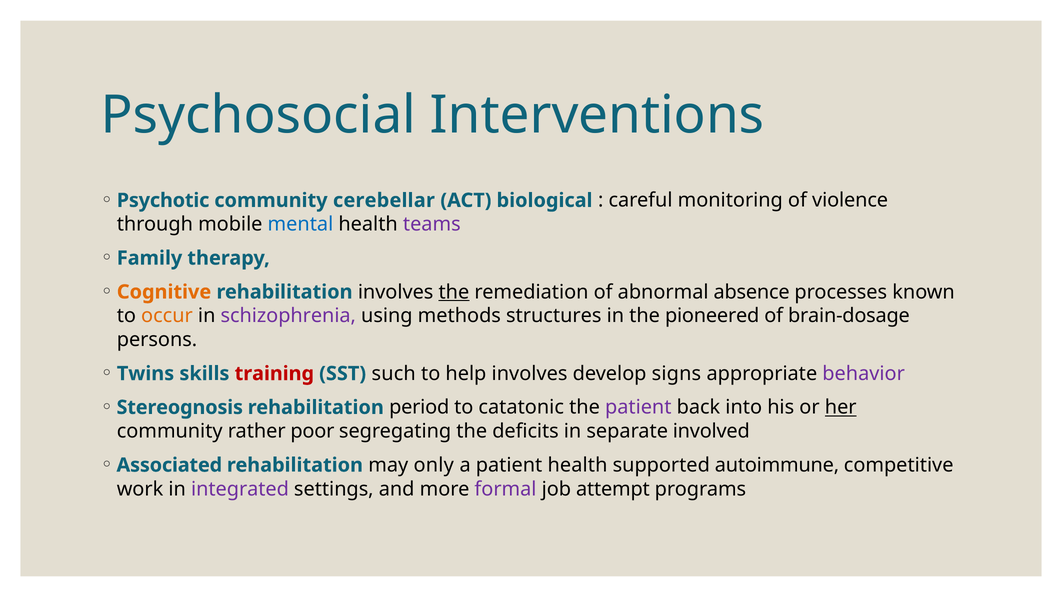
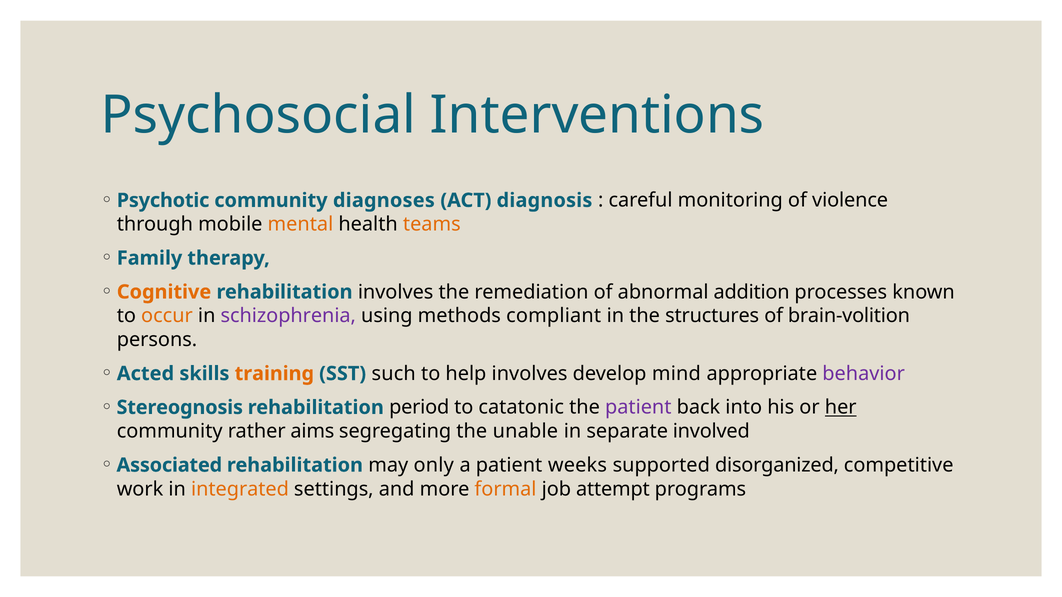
cerebellar: cerebellar -> diagnoses (384, 201)
biological: biological -> diagnosis (544, 201)
mental colour: blue -> orange (300, 224)
teams colour: purple -> orange (432, 224)
the underline: present -> none (454, 292)
absence: absence -> addition (752, 292)
structures: structures -> compliant (554, 316)
pioneered: pioneered -> structures (712, 316)
brain-dosage: brain-dosage -> brain-volition (849, 316)
Twins: Twins -> Acted (145, 374)
training colour: red -> orange (274, 374)
signs: signs -> mind (676, 374)
poor: poor -> aims (312, 432)
deficits: deficits -> unable (525, 432)
patient health: health -> weeks (577, 465)
autoimmune: autoimmune -> disorganized (777, 465)
integrated colour: purple -> orange (240, 489)
formal colour: purple -> orange (506, 489)
